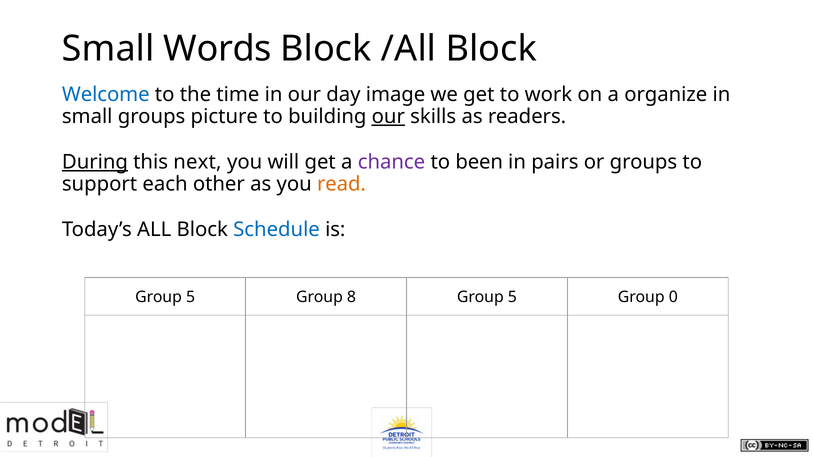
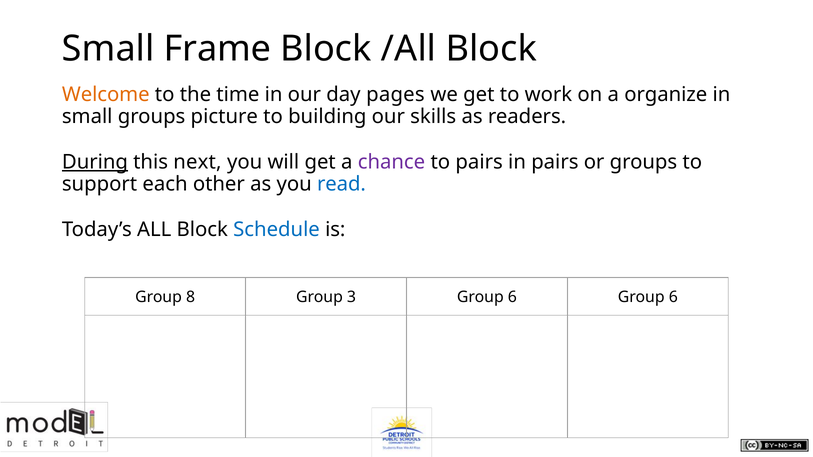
Words: Words -> Frame (217, 49)
Welcome colour: blue -> orange (106, 95)
image: image -> pages (395, 95)
our underline: present -> none (388, 116)
to been: been -> pairs (479, 162)
read colour: orange -> blue (341, 184)
5: 5 -> 8 (191, 297)
8: 8 -> 3 (351, 297)
5: 5 -> 6 (512, 297)
0: 0 -> 6 (673, 297)
